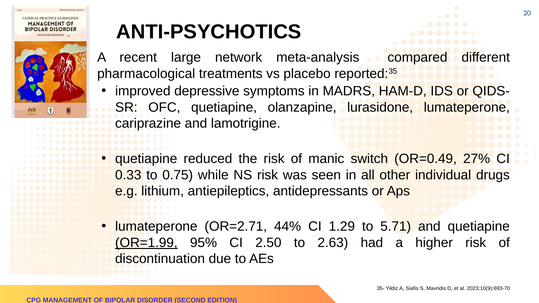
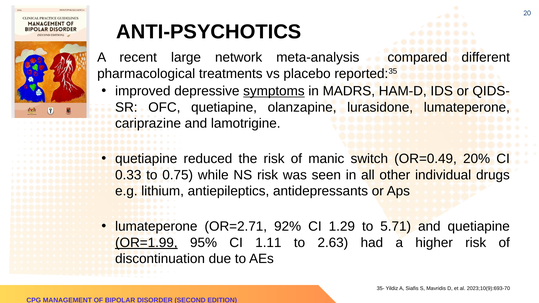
symptoms underline: none -> present (274, 91)
27%: 27% -> 20% (477, 159)
44%: 44% -> 92% (288, 227)
2.50: 2.50 -> 1.11 (268, 243)
